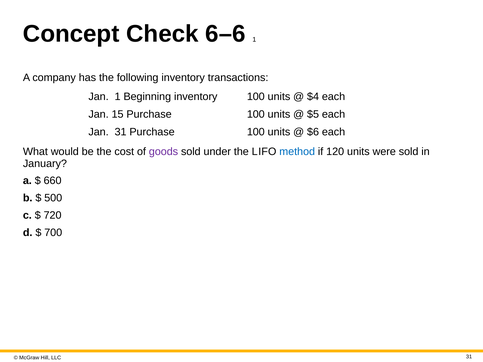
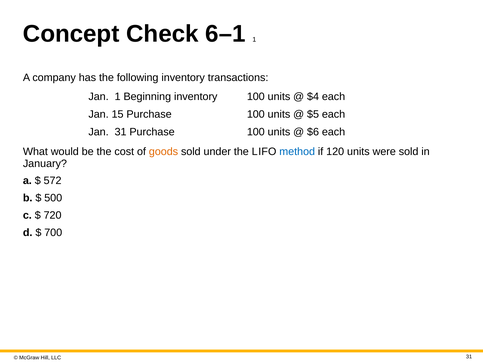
6–6: 6–6 -> 6–1 (225, 34)
goods colour: purple -> orange (164, 152)
660: 660 -> 572 (53, 181)
